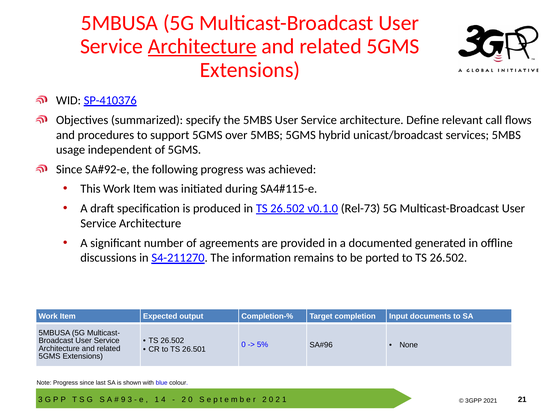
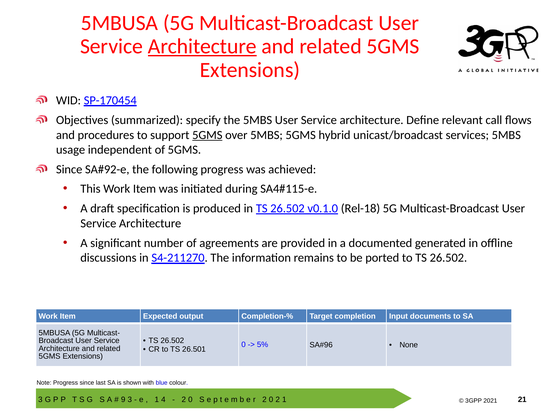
SP-410376: SP-410376 -> SP-170454 (110, 100)
5GMS underline: none -> present (207, 135)
Rel-73: Rel-73 -> Rel-18 (360, 208)
